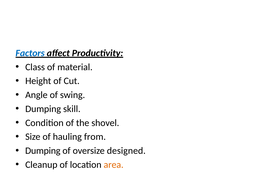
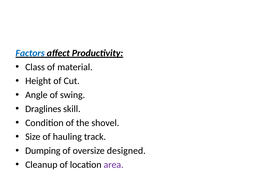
Dumping: Dumping -> Draglines (43, 109)
from: from -> track (95, 137)
area colour: orange -> purple (114, 165)
